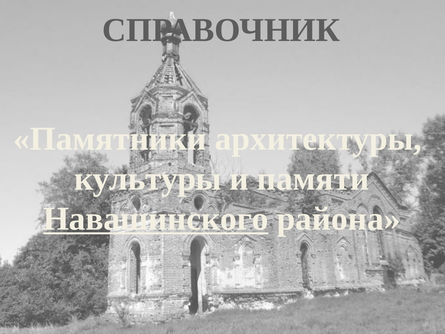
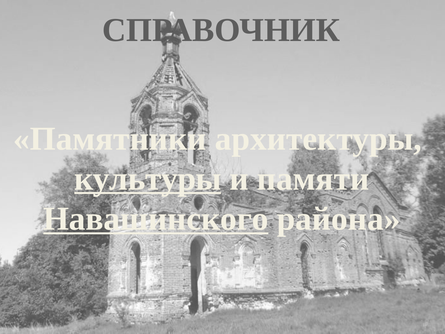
культуры underline: none -> present (148, 179)
